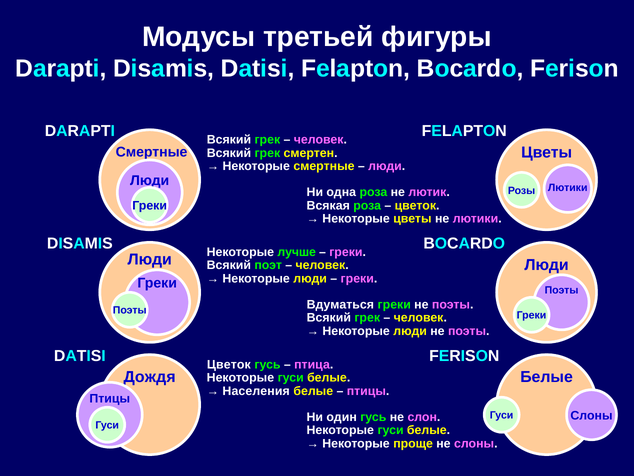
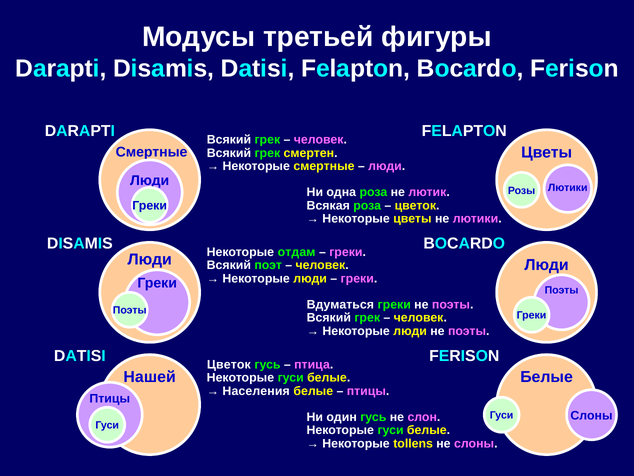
лучше: лучше -> отдам (297, 252)
Дождя: Дождя -> Нашей (150, 377)
проще: проще -> tollens (413, 443)
